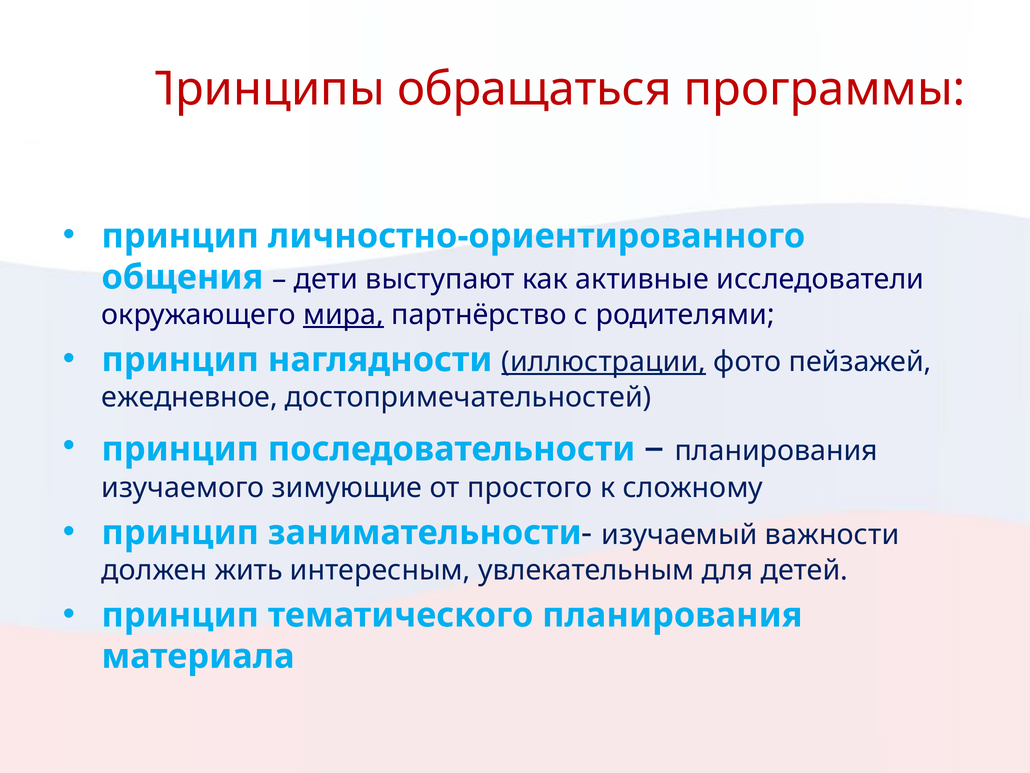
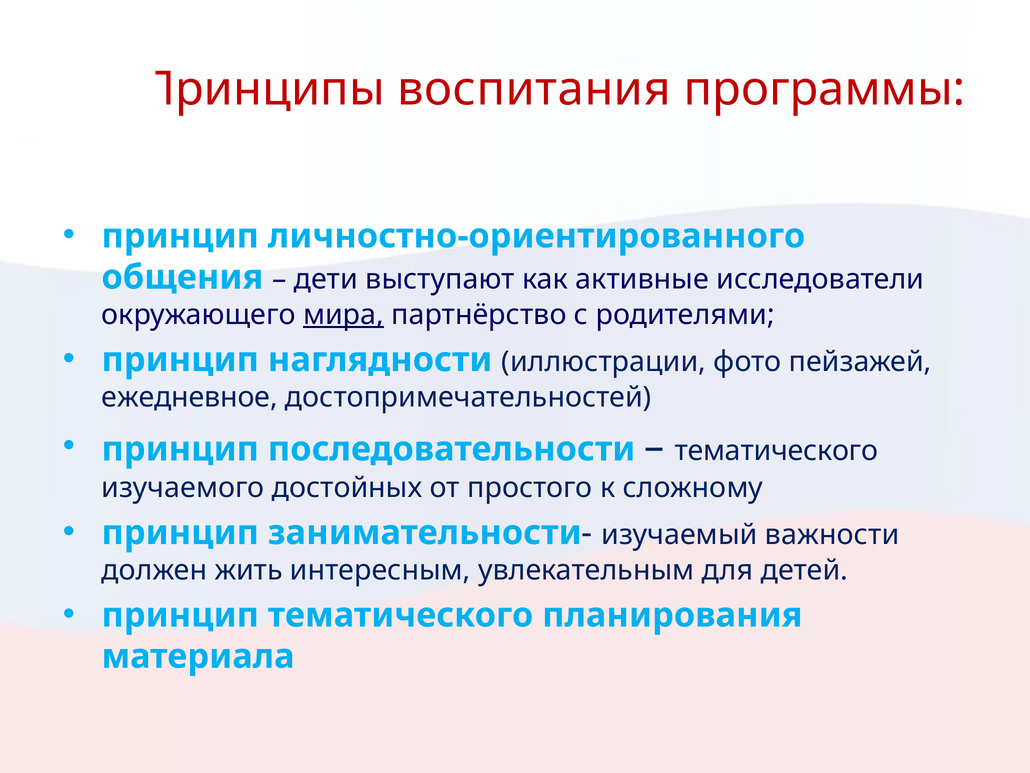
обращаться: обращаться -> воспитания (534, 89)
иллюстрации underline: present -> none (604, 361)
планирования: планирования -> тематического (776, 451)
зимующие: зимующие -> достойных (347, 487)
